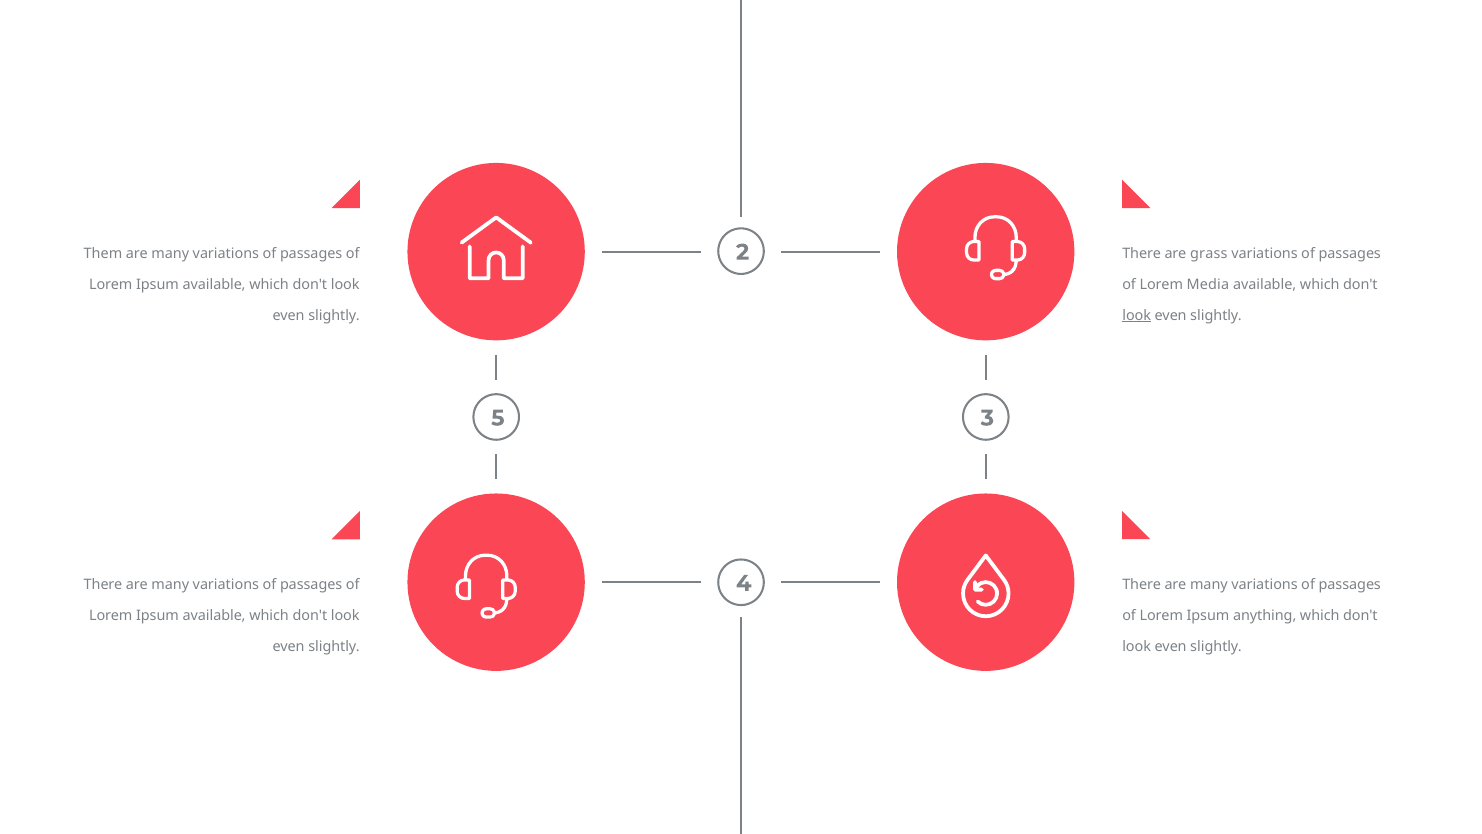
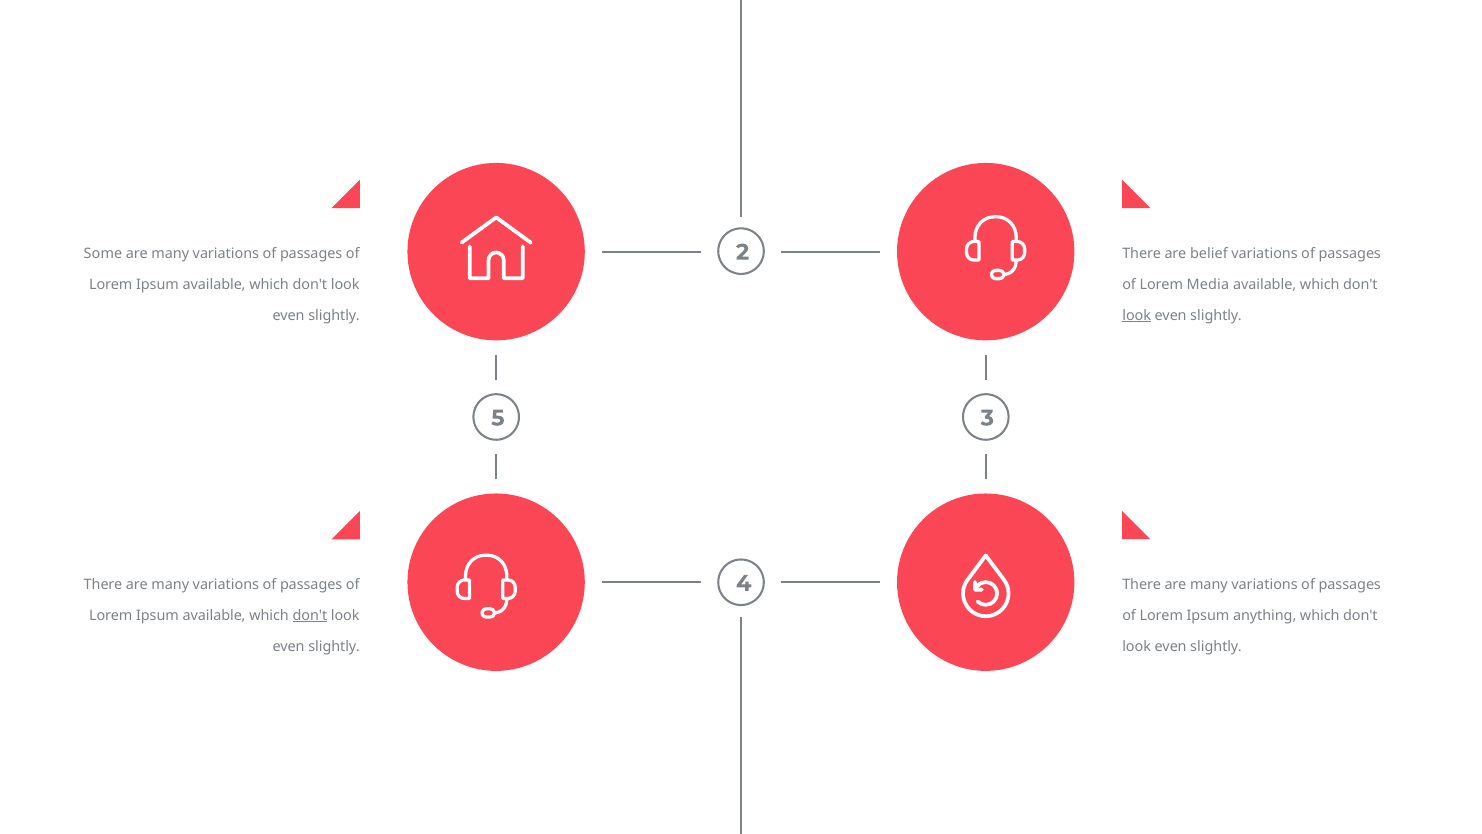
Them: Them -> Some (103, 253)
grass: grass -> belief (1209, 253)
don't underline: none -> present (310, 615)
